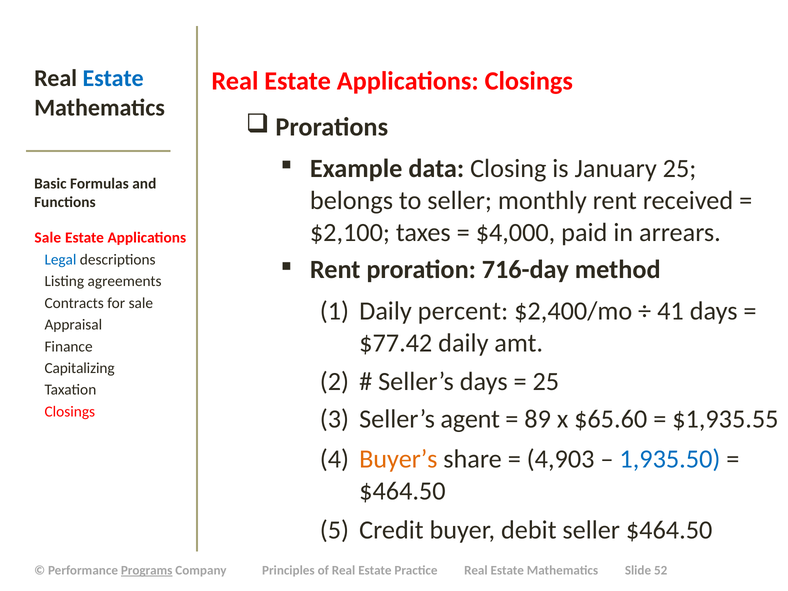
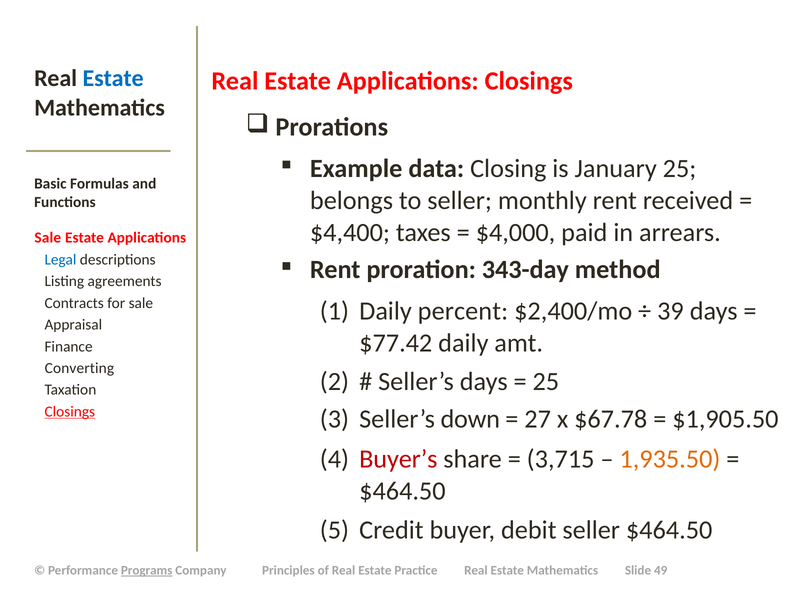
$2,100: $2,100 -> $4,400 (350, 232)
716-day: 716-day -> 343-day (525, 270)
41: 41 -> 39 (670, 311)
Capitalizing: Capitalizing -> Converting (79, 368)
Closings underline: none -> present (70, 412)
agent: agent -> down (470, 419)
89: 89 -> 27 (538, 419)
$65.60: $65.60 -> $67.78 (611, 419)
$1,935.55: $1,935.55 -> $1,905.50 (725, 419)
Buyer’s colour: orange -> red (398, 459)
4,903: 4,903 -> 3,715 (561, 459)
1,935.50 colour: blue -> orange (670, 459)
52: 52 -> 49 (661, 570)
